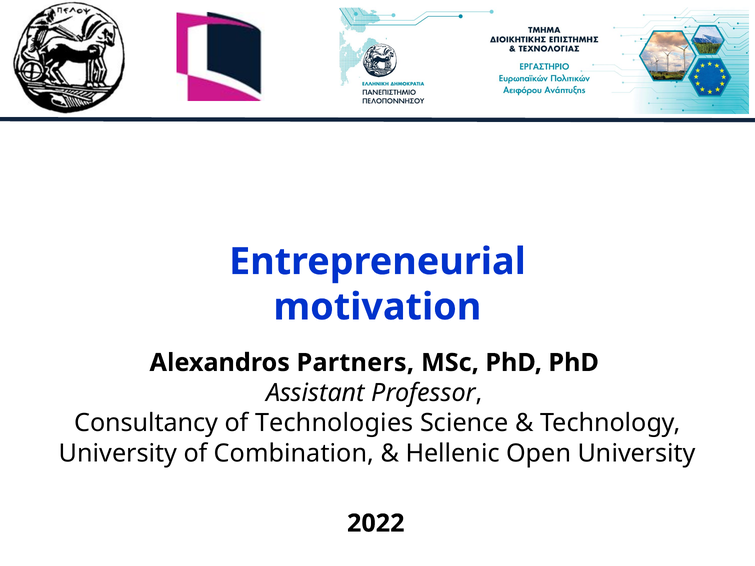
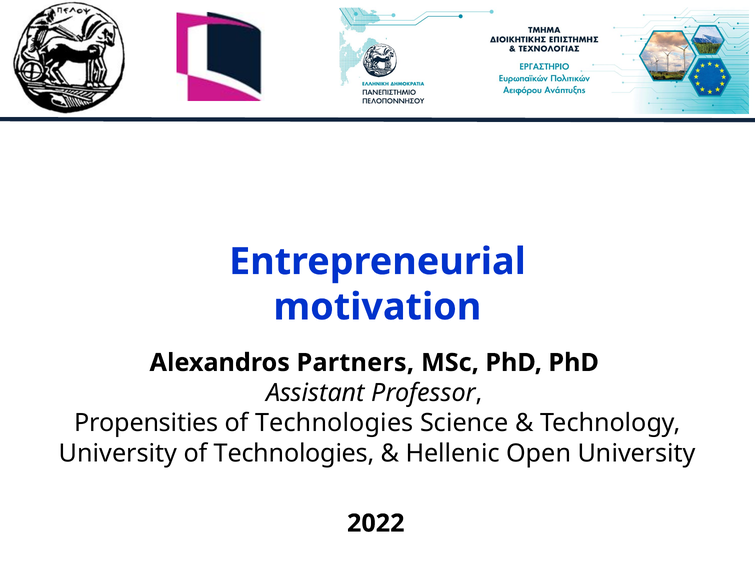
Consultancy: Consultancy -> Propensities (146, 423)
University of Combination: Combination -> Technologies (294, 453)
